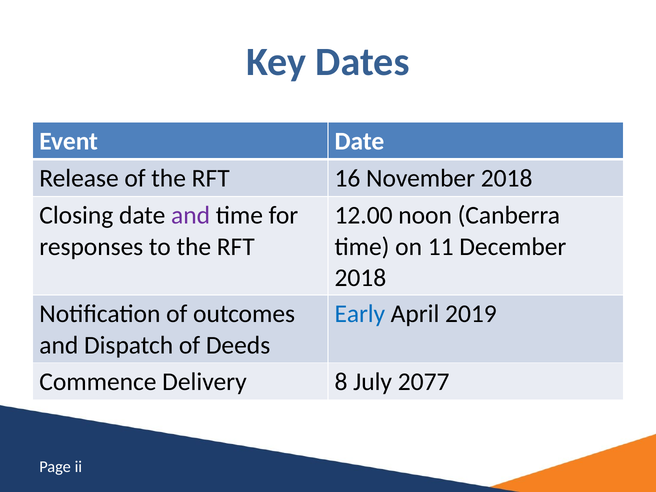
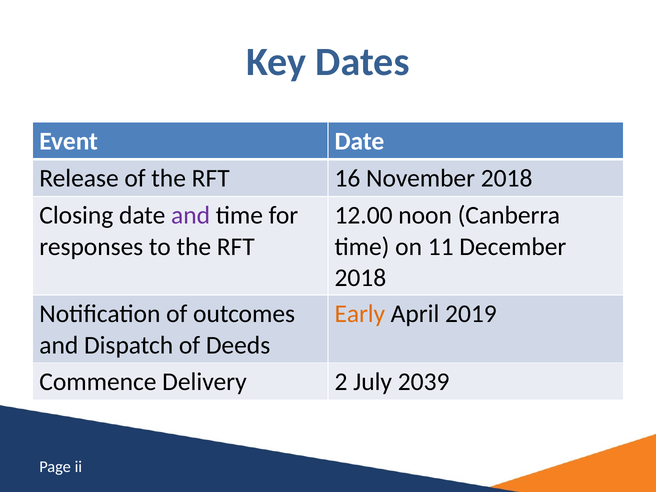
Early colour: blue -> orange (360, 314)
8: 8 -> 2 (341, 382)
2077: 2077 -> 2039 (424, 382)
